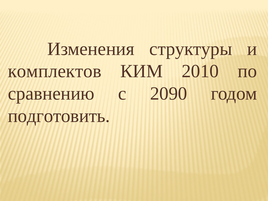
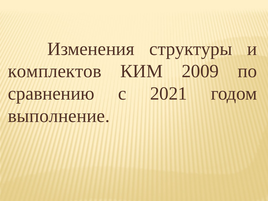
2010: 2010 -> 2009 (200, 71)
2090: 2090 -> 2021 (169, 94)
подготовить: подготовить -> выполнение (59, 116)
